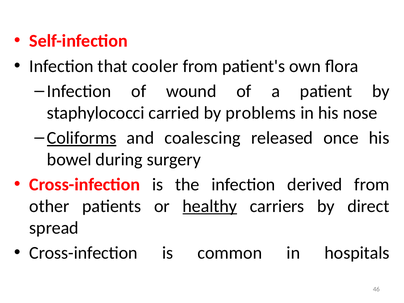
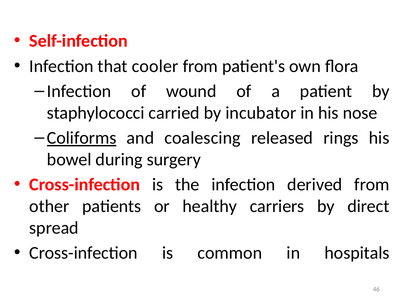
problems: problems -> incubator (261, 113)
once: once -> rings (341, 138)
healthy underline: present -> none (210, 206)
